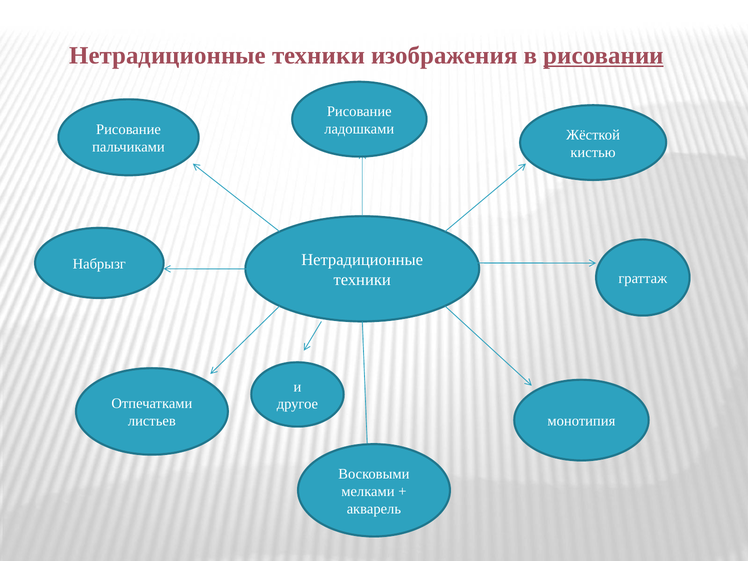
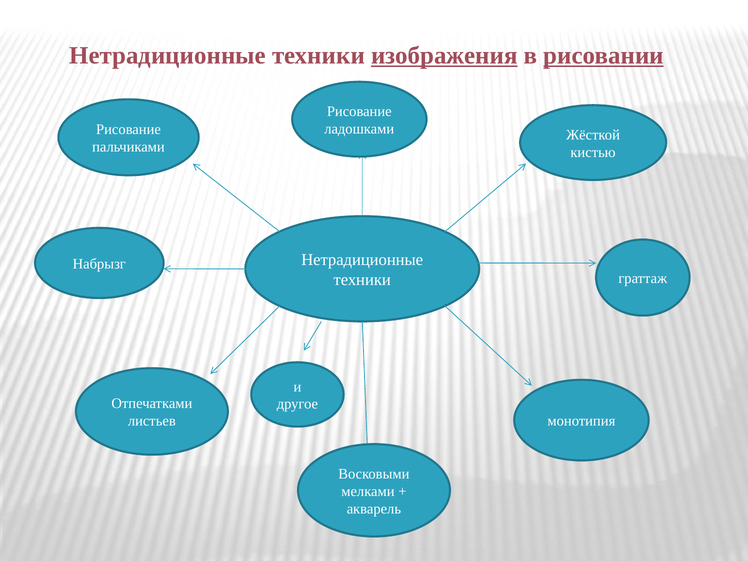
изображения underline: none -> present (444, 55)
